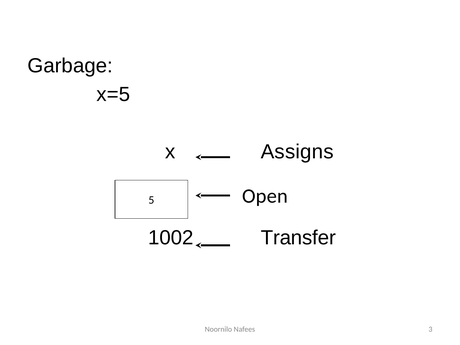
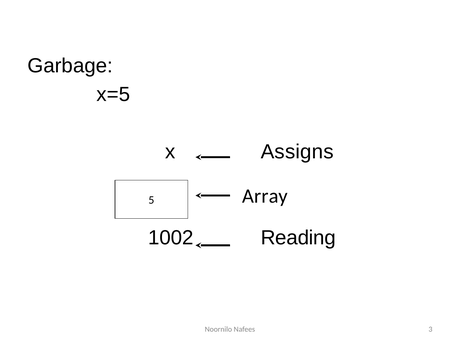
Open: Open -> Array (265, 196)
Transfer: Transfer -> Reading (298, 238)
